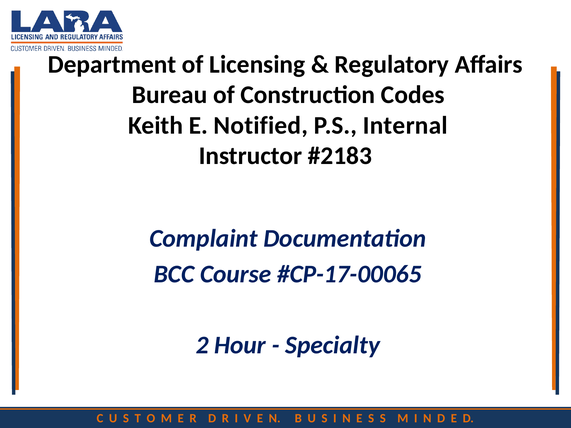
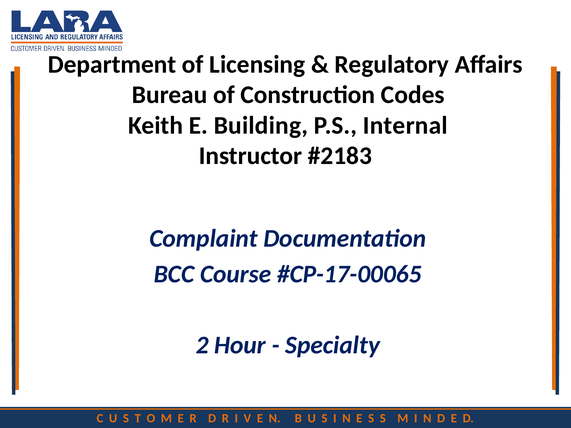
Notified: Notified -> Building (261, 125)
